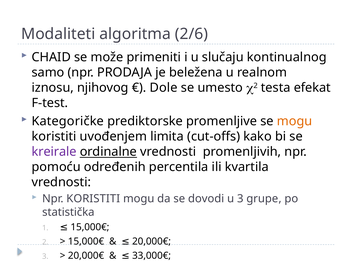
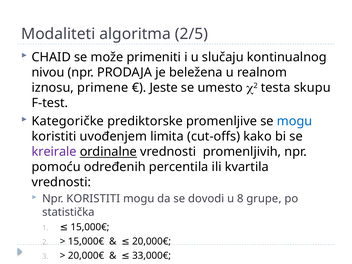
2/6: 2/6 -> 2/5 (192, 34)
samo: samo -> nivou (48, 72)
njihovog: njihovog -> primene (103, 88)
Dole: Dole -> Jeste (164, 88)
efekat: efekat -> skupu (312, 88)
mogu colour: orange -> blue (295, 121)
u 3: 3 -> 8 (240, 199)
